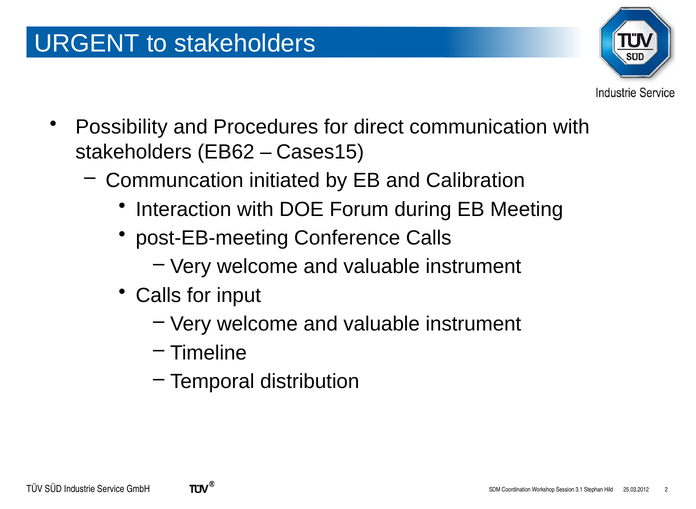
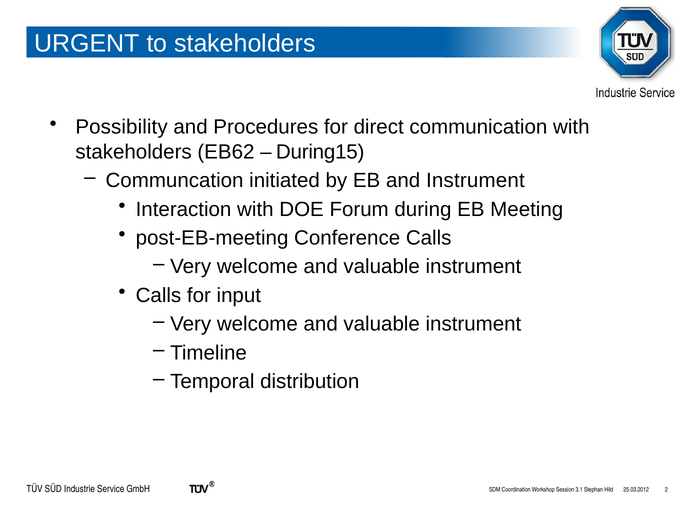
Cases15: Cases15 -> During15 (320, 152)
and Calibration: Calibration -> Instrument (475, 180)
